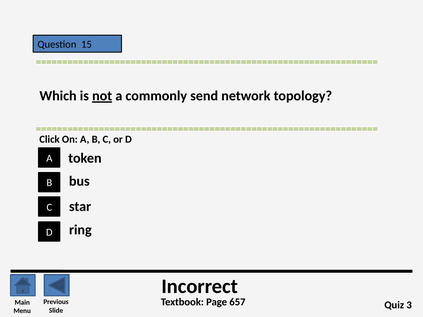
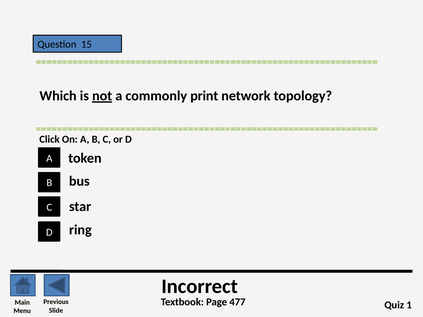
send: send -> print (204, 96)
657: 657 -> 477 (237, 302)
3: 3 -> 1 (409, 305)
